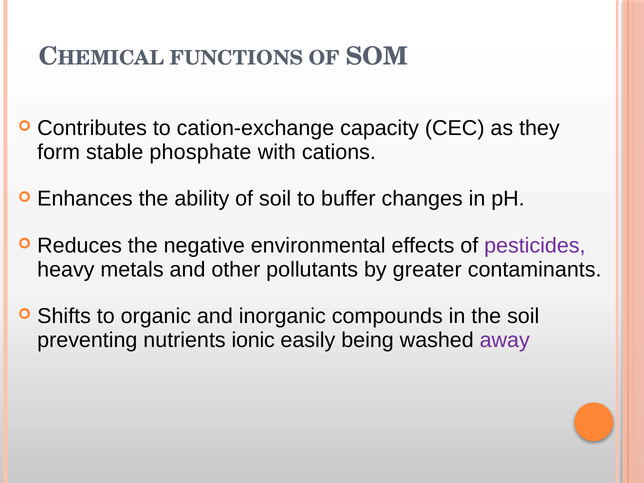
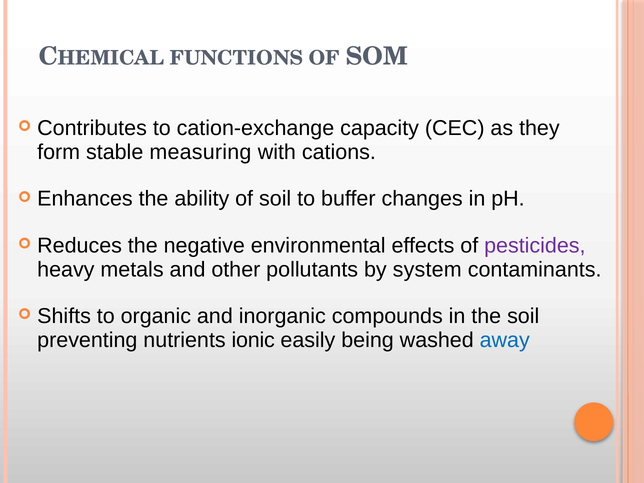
phosphate: phosphate -> measuring (200, 152)
greater: greater -> system (427, 269)
away colour: purple -> blue (505, 340)
